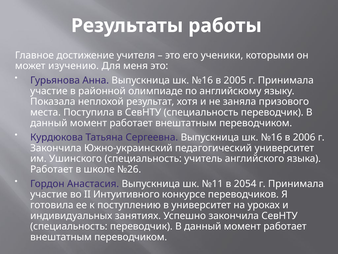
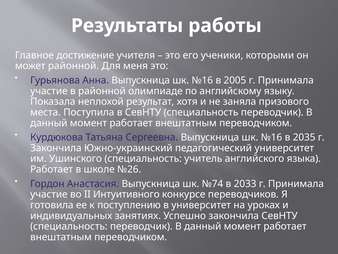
может изучению: изучению -> районной (74, 66)
2006: 2006 -> 2035 (304, 137)
№11: №11 -> №74 (212, 183)
2054: 2054 -> 2033 (245, 183)
